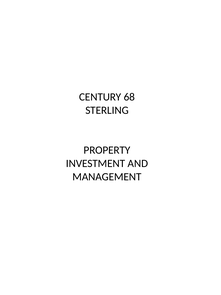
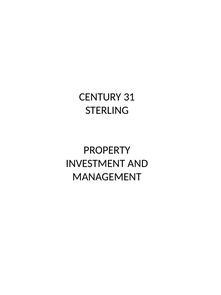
68: 68 -> 31 (129, 97)
